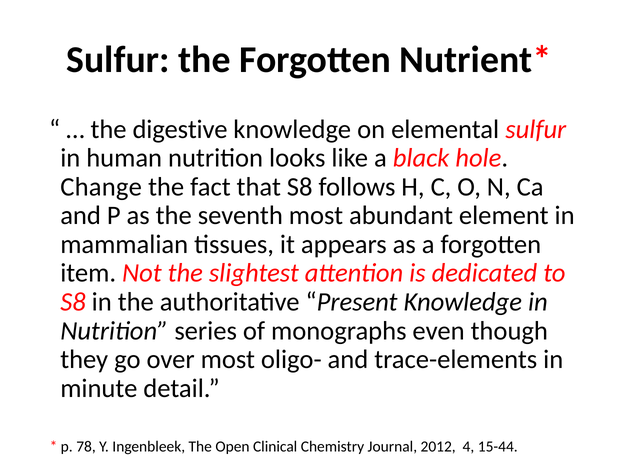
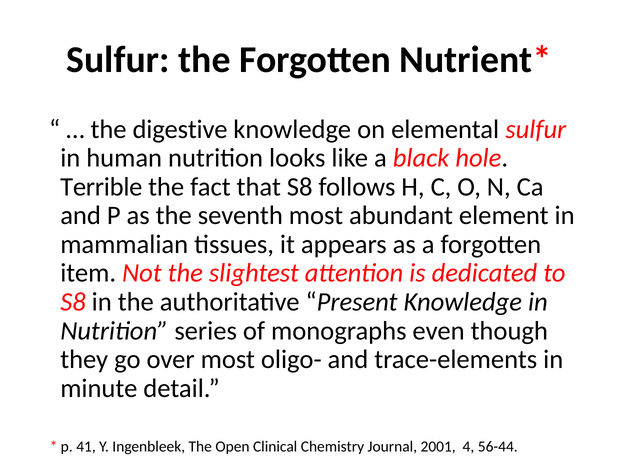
Change: Change -> Terrible (101, 187)
78: 78 -> 41 (86, 446)
2012: 2012 -> 2001 (438, 446)
15-44: 15-44 -> 56-44 (498, 446)
